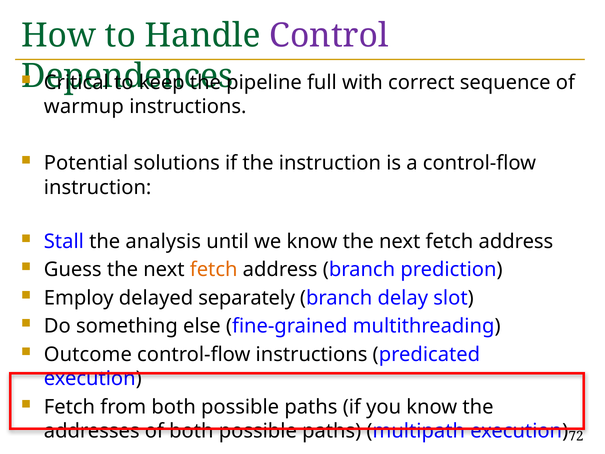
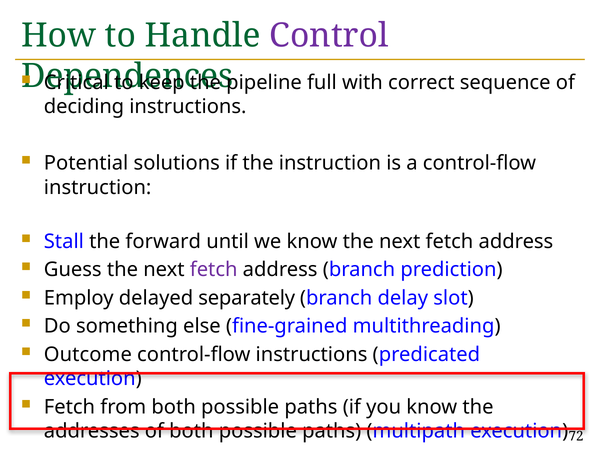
warmup: warmup -> deciding (84, 107)
analysis: analysis -> forward (163, 241)
fetch colour: orange -> purple (214, 270)
